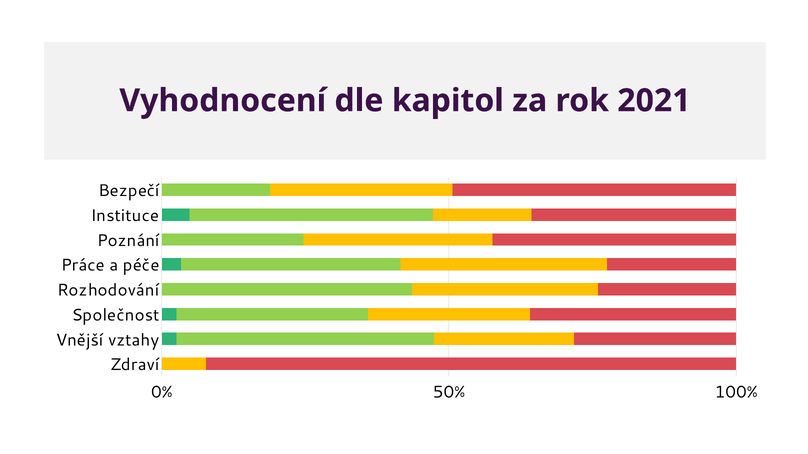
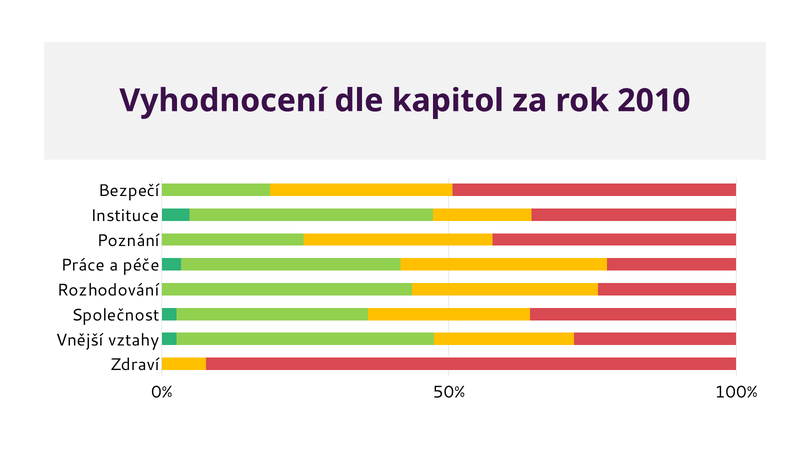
2021: 2021 -> 2010 (654, 101)
